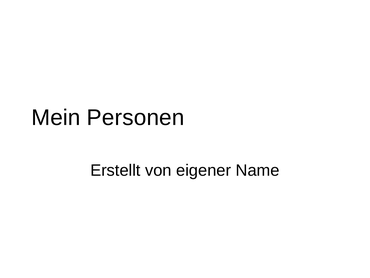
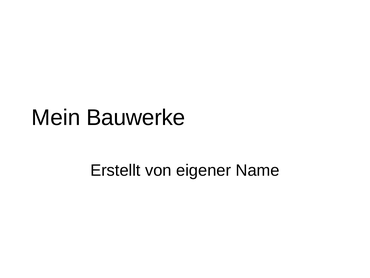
Personen: Personen -> Bauwerke (136, 118)
